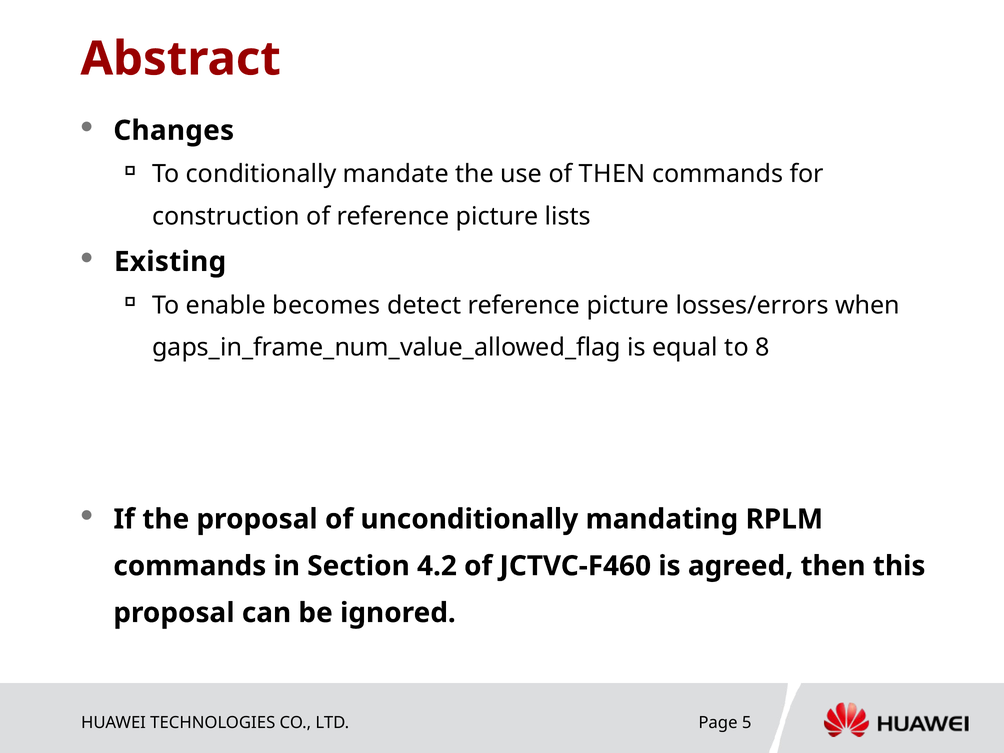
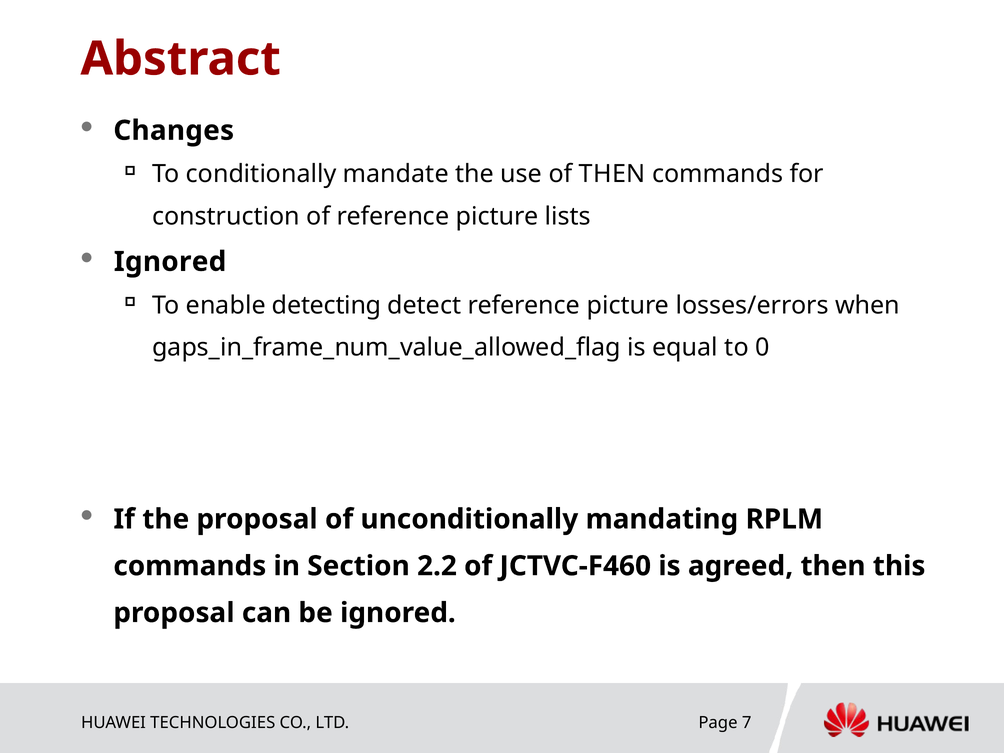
Existing: Existing -> Ignored (170, 262)
becomes: becomes -> detecting (327, 305)
8: 8 -> 0 (762, 347)
4.2: 4.2 -> 2.2 (437, 566)
5: 5 -> 7 (747, 723)
